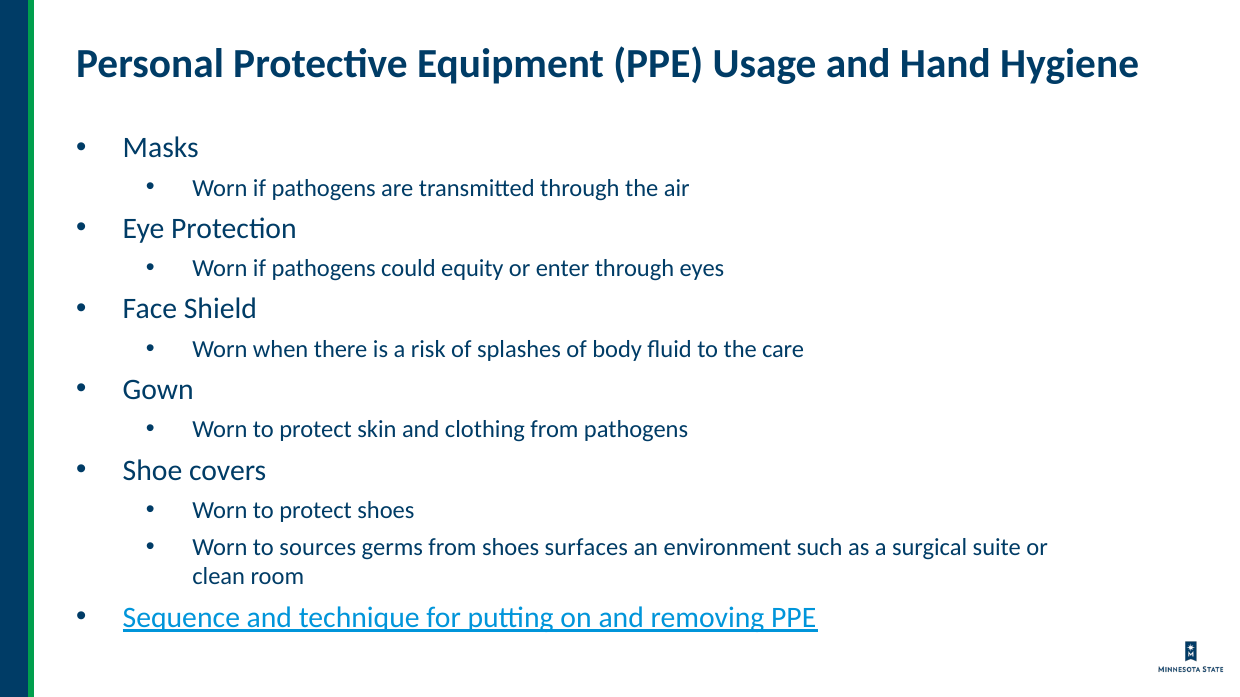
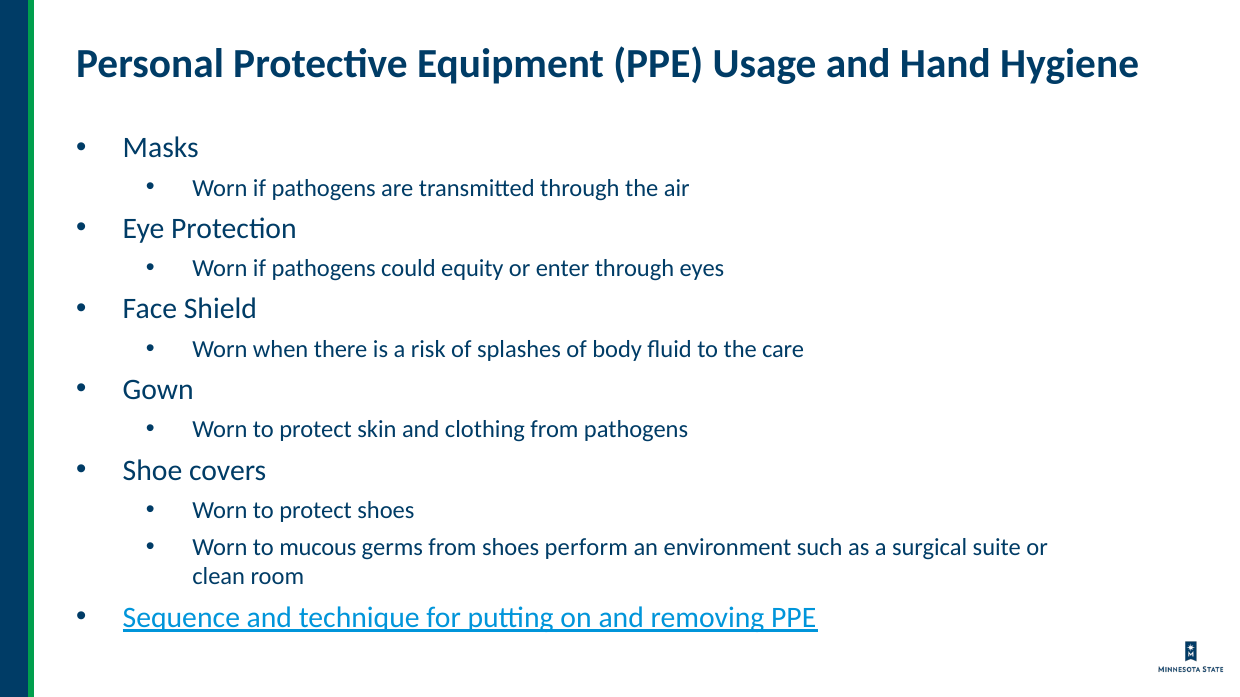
sources: sources -> mucous (318, 548)
surfaces: surfaces -> perform (586, 548)
